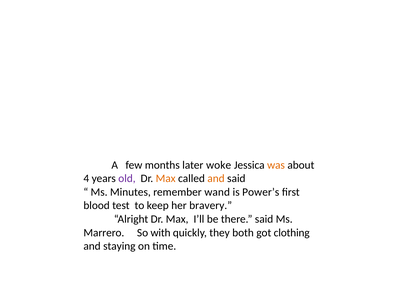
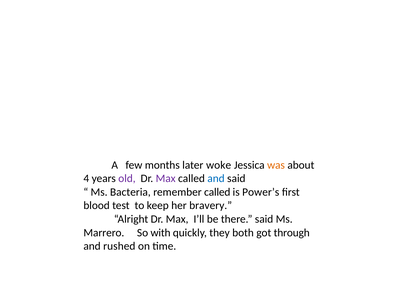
Max colour: orange -> purple (166, 178)
and colour: orange -> blue (216, 178)
Minutes: Minutes -> Bacteria (130, 192)
remember wand: wand -> called (217, 192)
clothing: clothing -> through (292, 232)
staying: staying -> rushed (119, 246)
